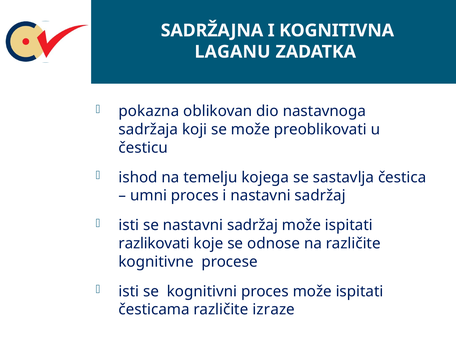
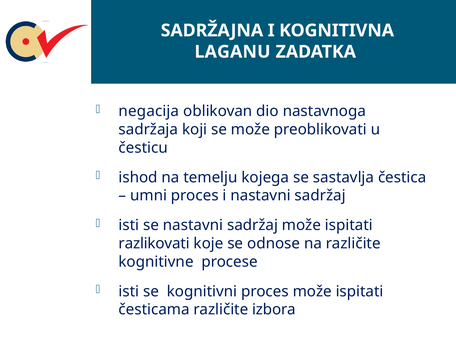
pokazna: pokazna -> negacija (149, 111)
izraze: izraze -> izbora (274, 310)
